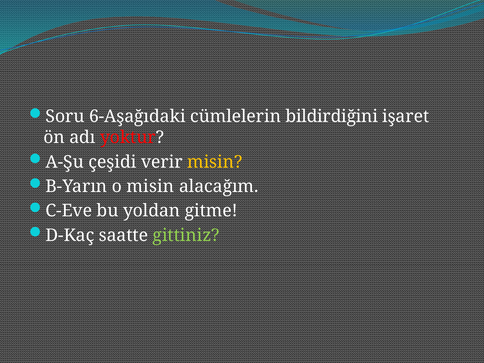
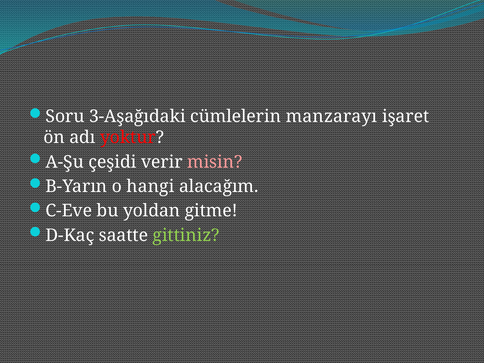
6-Aşağıdaki: 6-Aşağıdaki -> 3-Aşağıdaki (137, 117)
bildirdiğini: bildirdiğini -> manzarayı (332, 117)
misin colour: yellow -> pink (215, 162)
o misin: misin -> hangi (150, 186)
